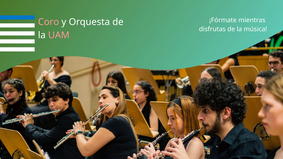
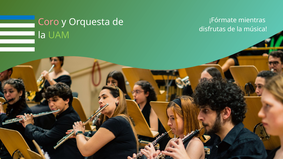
UAM colour: pink -> light green (59, 35)
